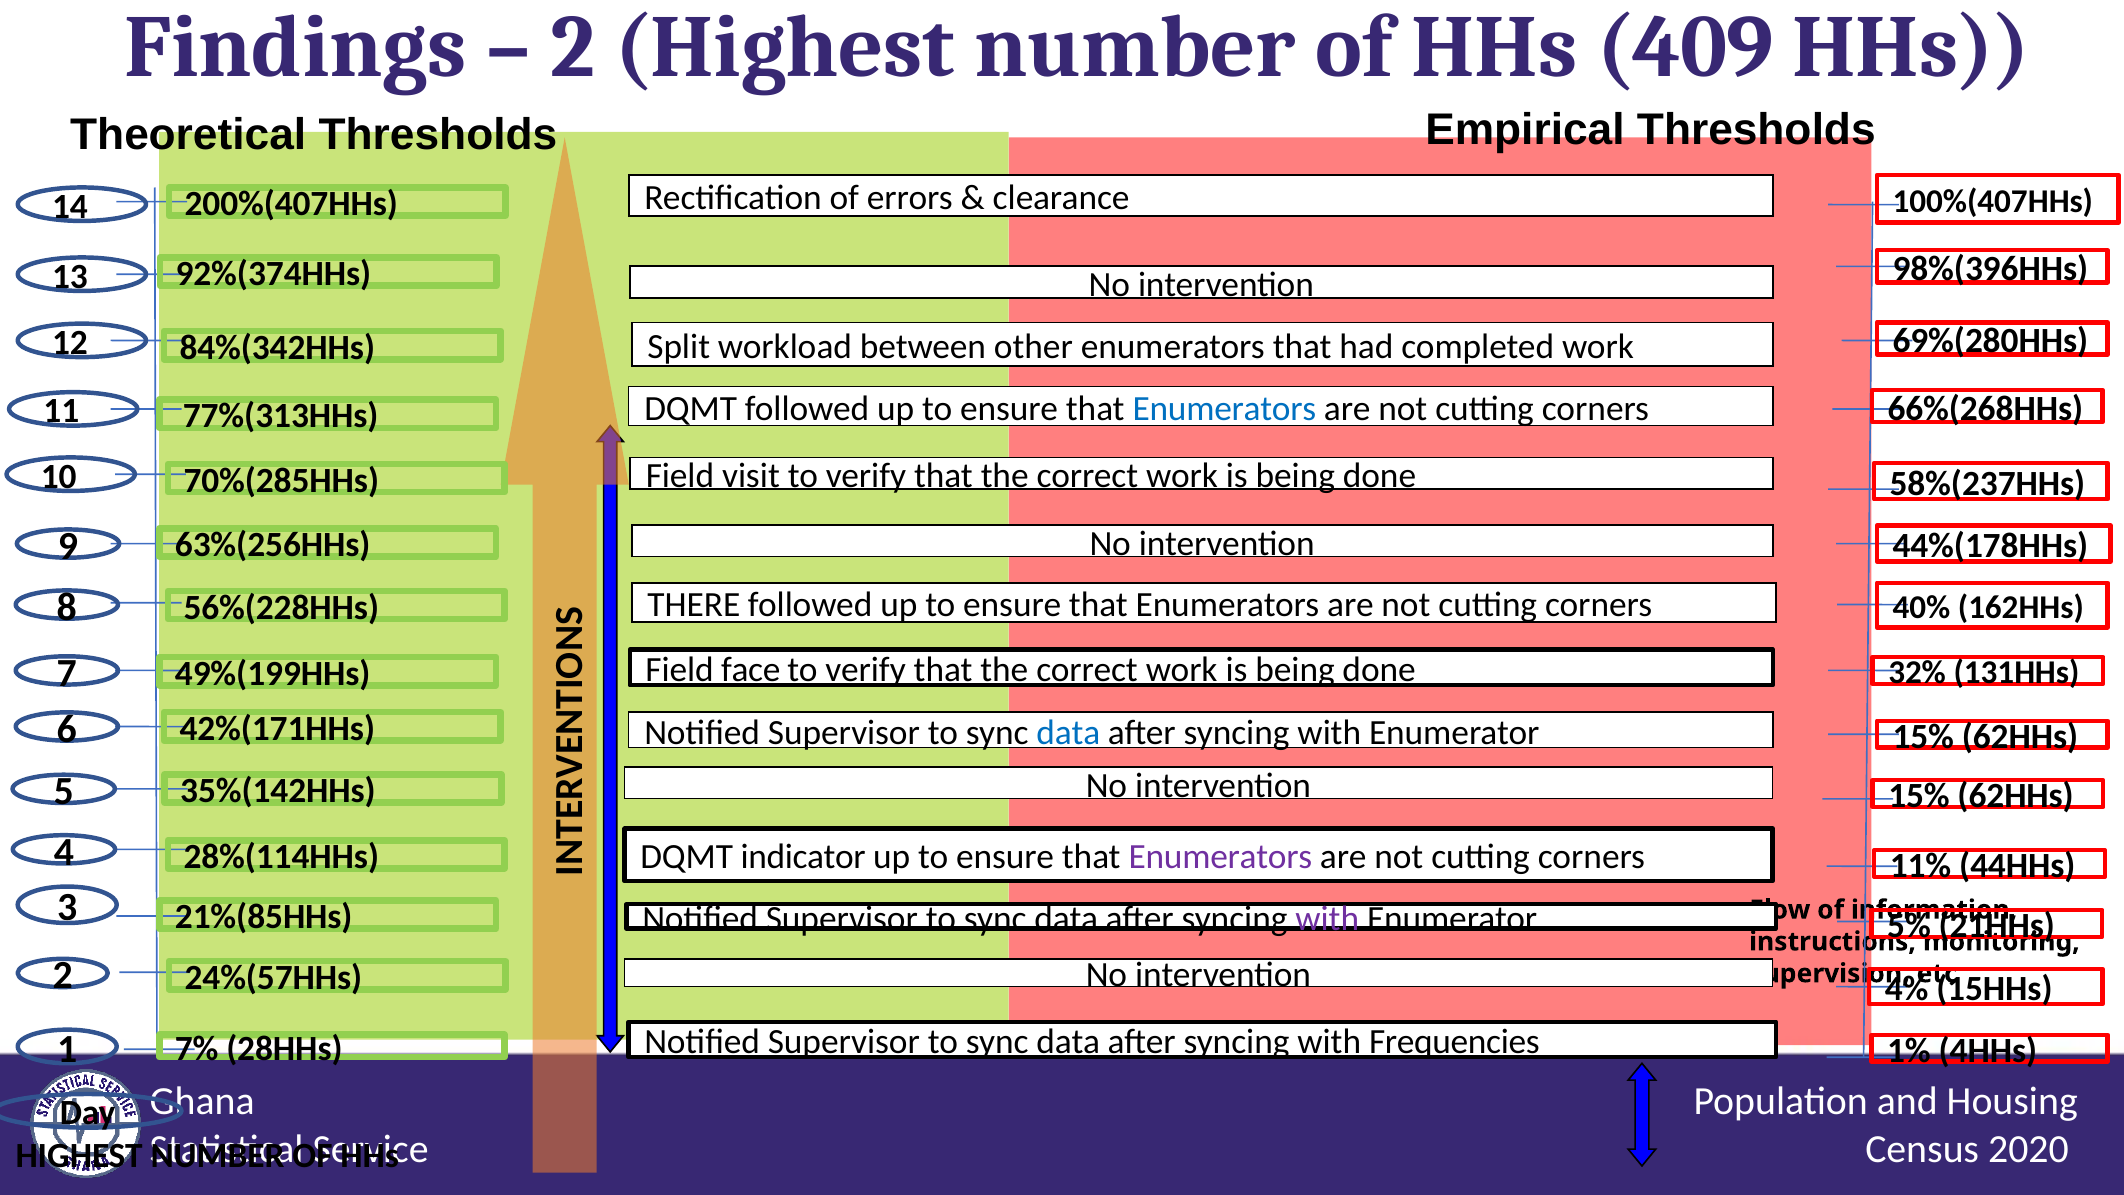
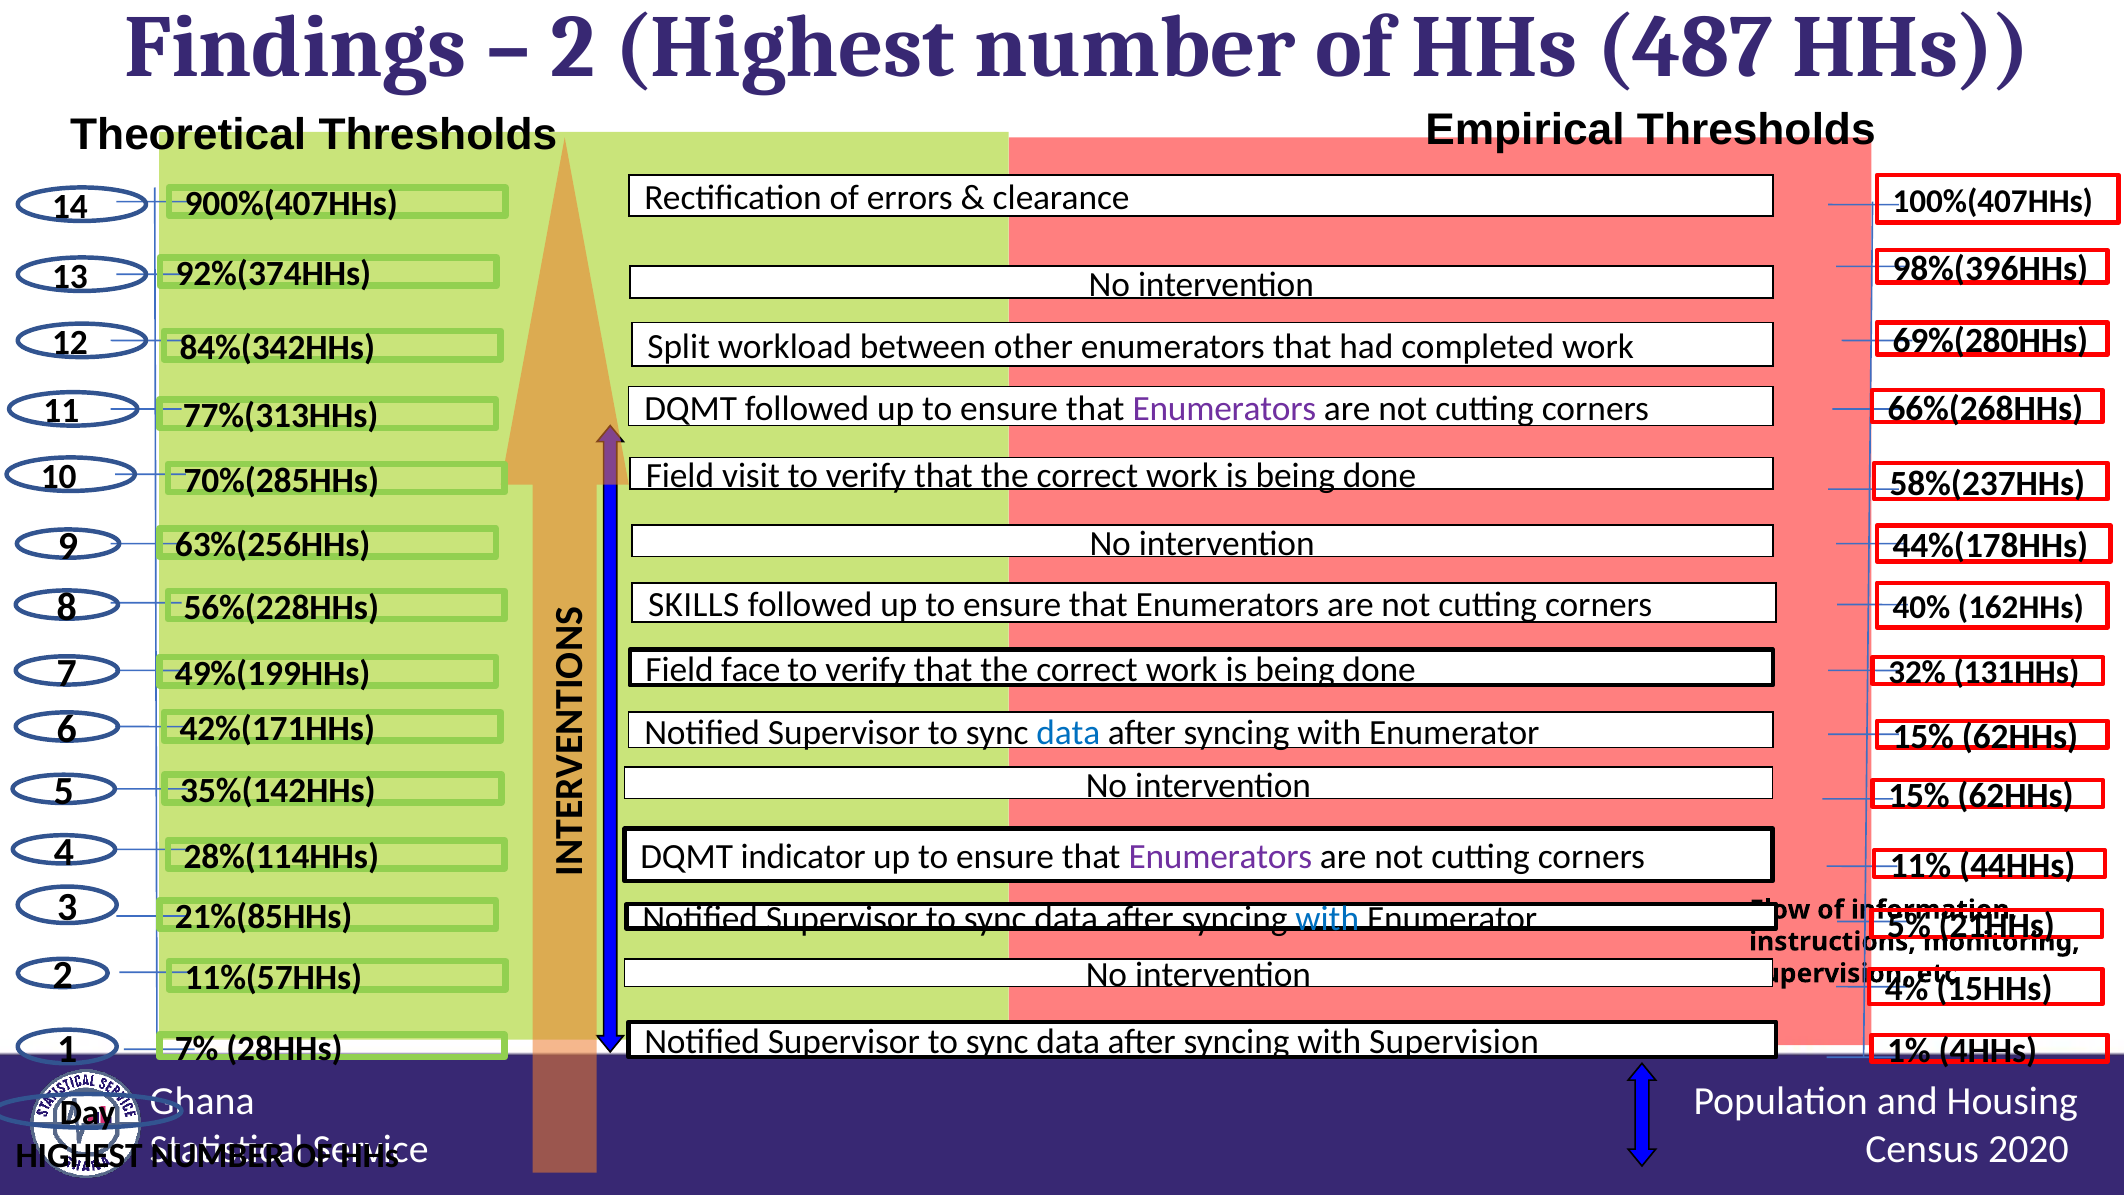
409: 409 -> 487 (1685, 47)
200%(407HHs: 200%(407HHs -> 900%(407HHs (291, 204)
Enumerators colour: blue -> purple (1224, 408)
THERE: THERE -> SKILLS (694, 605)
with colour: purple -> blue (1327, 919)
24%(57HHs: 24%(57HHs -> 11%(57HHs (273, 977)
with Frequencies: Frequencies -> Supervision (1454, 1042)
